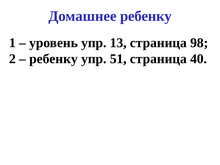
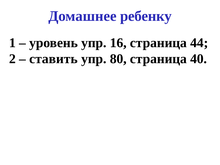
13: 13 -> 16 (118, 43)
98: 98 -> 44 (199, 43)
ребенку: ребенку -> ставить (53, 59)
51: 51 -> 80 (118, 59)
